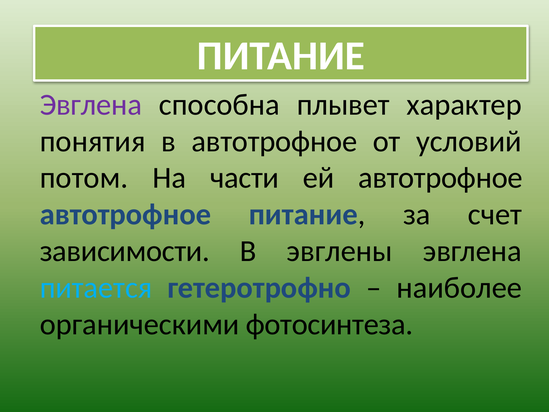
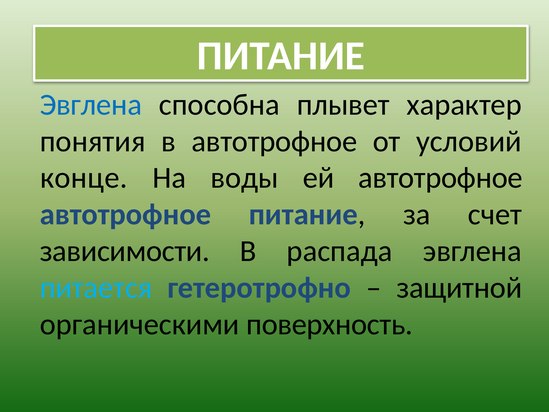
Эвглена colour: purple -> blue (91, 105)
потом: потом -> конце (84, 178)
части: части -> воды (245, 178)
эвглены: эвглены -> распада (340, 251)
наиболее: наиболее -> защитной (459, 288)
фотосинтеза: фотосинтеза -> поверхность (329, 324)
